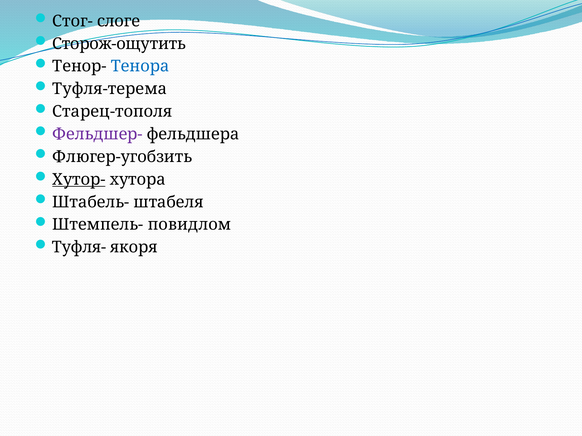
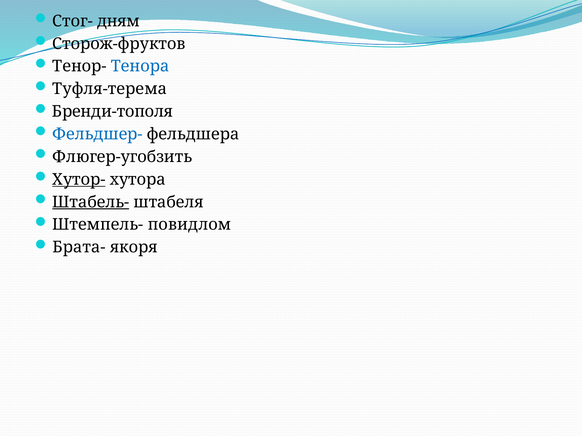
слоге: слоге -> дням (119, 21)
Сторож-ощутить: Сторож-ощутить -> Сторож-фруктов (119, 44)
Старец-тополя: Старец-тополя -> Бренди-тополя (113, 112)
Фельдшер- colour: purple -> blue (97, 134)
Штабель- underline: none -> present (91, 202)
Туфля-: Туфля- -> Брата- (79, 248)
